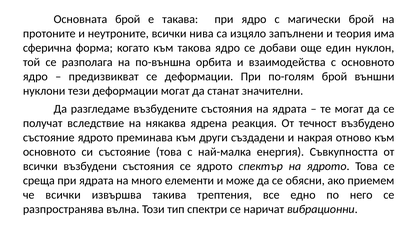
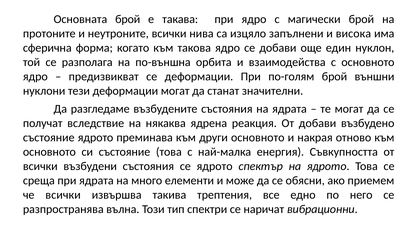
теория: теория -> висока (353, 34)
От течност: течност -> добави (318, 123)
други създадени: създадени -> основното (258, 138)
